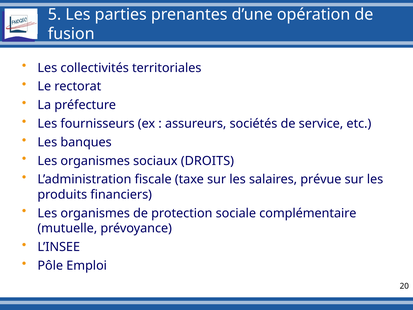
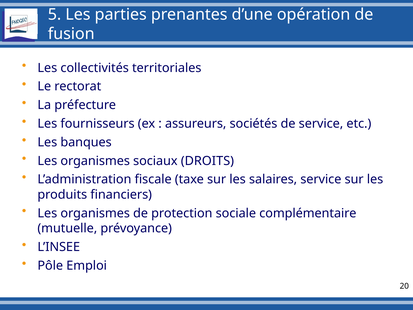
salaires prévue: prévue -> service (321, 179)
